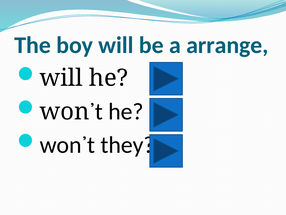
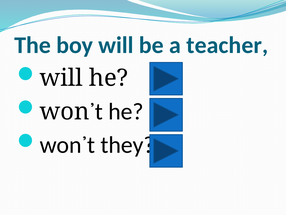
arrange: arrange -> teacher (227, 45)
